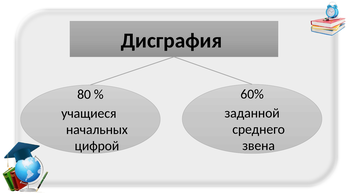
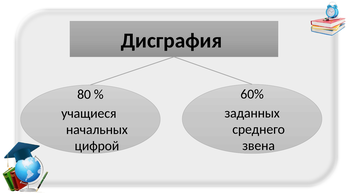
заданной: заданной -> заданных (252, 113)
